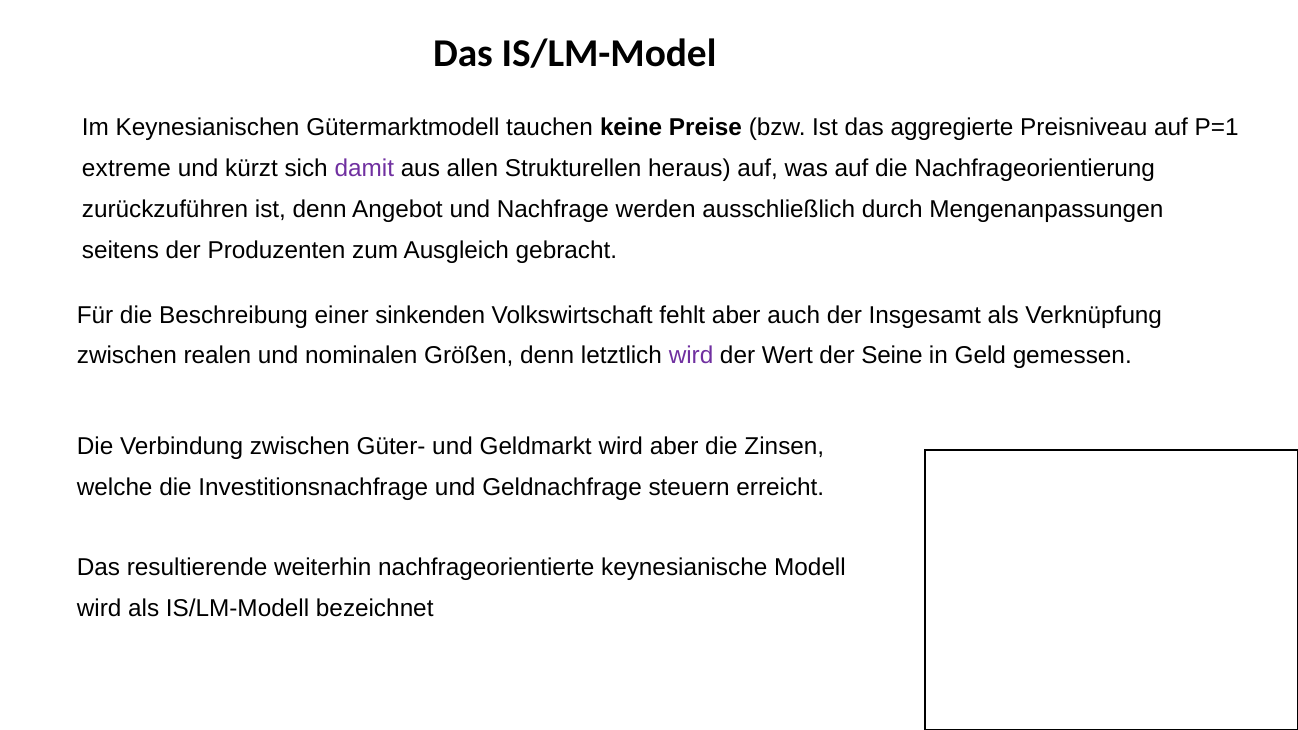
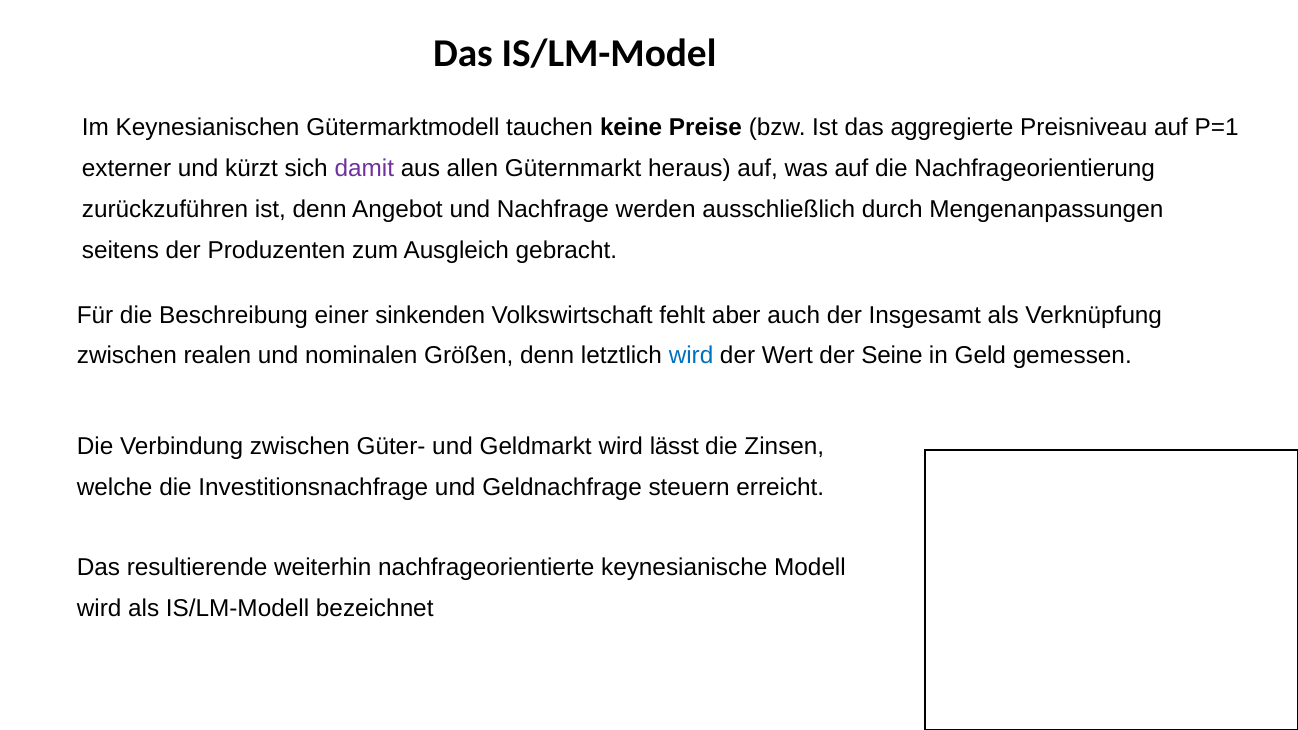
extreme: extreme -> externer (127, 169)
Strukturellen: Strukturellen -> Güternmarkt (573, 169)
wird colour: purple -> blue (691, 356)
wird aber: aber -> lässt (674, 447)
